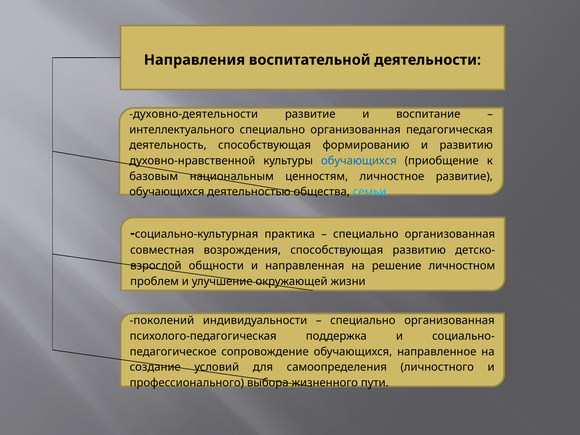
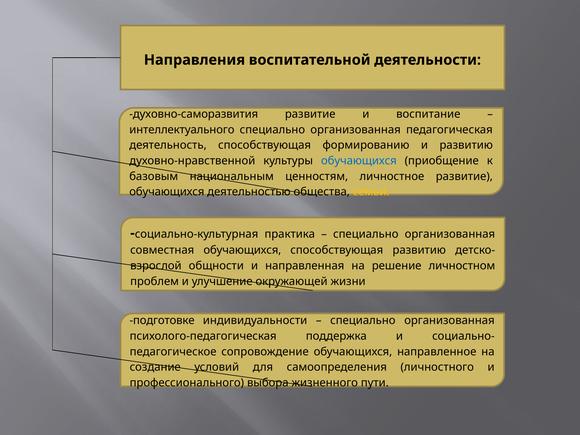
духовно-деятельности: духовно-деятельности -> духовно-саморазвития (194, 114)
семьи colour: light blue -> yellow (371, 192)
совместная возрождения: возрождения -> обучающихся (242, 250)
поколений: поколений -> подготовке (162, 321)
